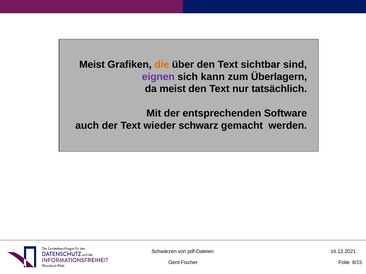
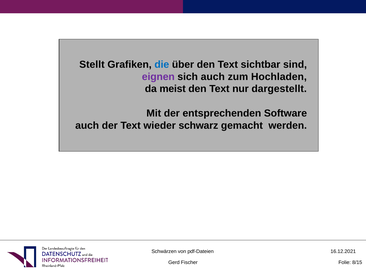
Meist: Meist -> Stellt (92, 65)
die colour: orange -> blue (162, 65)
sich kann: kann -> auch (213, 77)
Überlagern: Überlagern -> Hochladen (279, 77)
tatsächlich: tatsächlich -> dargestellt (279, 89)
